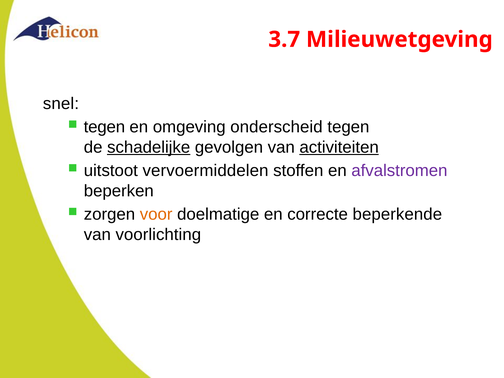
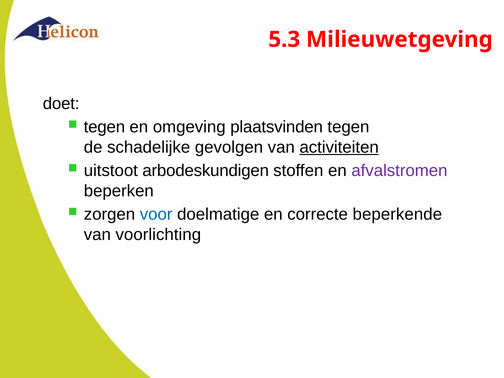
3.7: 3.7 -> 5.3 (284, 39)
snel: snel -> doet (61, 104)
onderscheid: onderscheid -> plaatsvinden (277, 127)
schadelijke underline: present -> none (149, 147)
vervoermiddelen: vervoermiddelen -> arbodeskundigen (206, 171)
voor colour: orange -> blue (156, 214)
